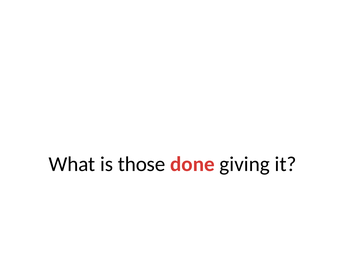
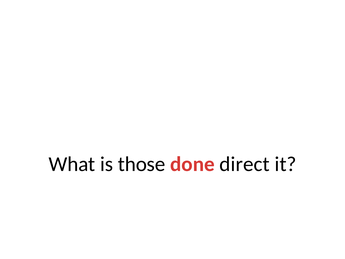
giving: giving -> direct (245, 164)
